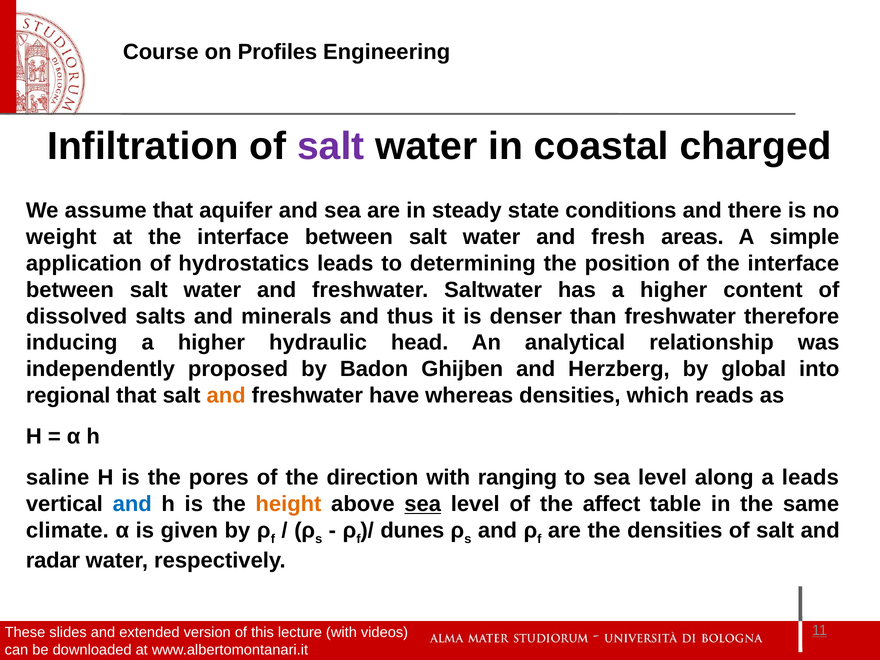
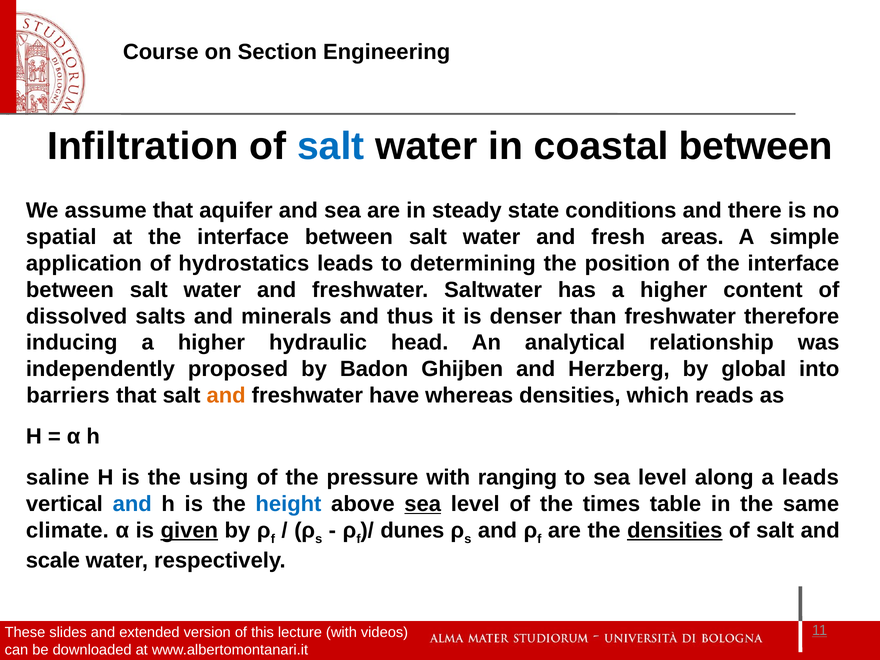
Profiles: Profiles -> Section (277, 52)
salt colour: purple -> blue (331, 146)
coastal charged: charged -> between (756, 146)
weight: weight -> spatial (61, 237)
regional: regional -> barriers (68, 395)
pores: pores -> using (219, 478)
direction: direction -> pressure (372, 478)
height colour: orange -> blue (288, 504)
affect: affect -> times (611, 504)
given underline: none -> present (189, 530)
densities underline: none -> present (675, 530)
radar: radar -> scale (53, 560)
